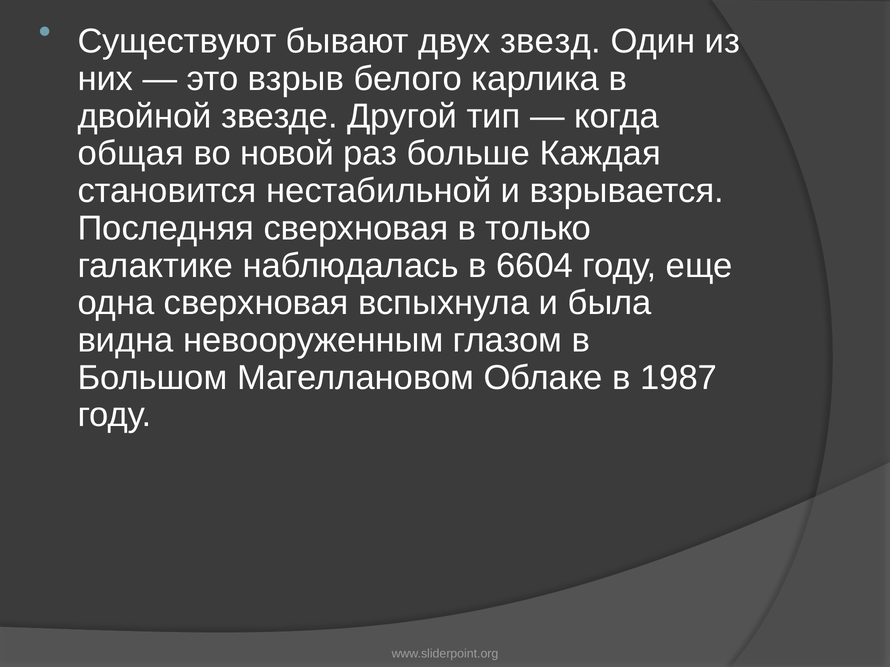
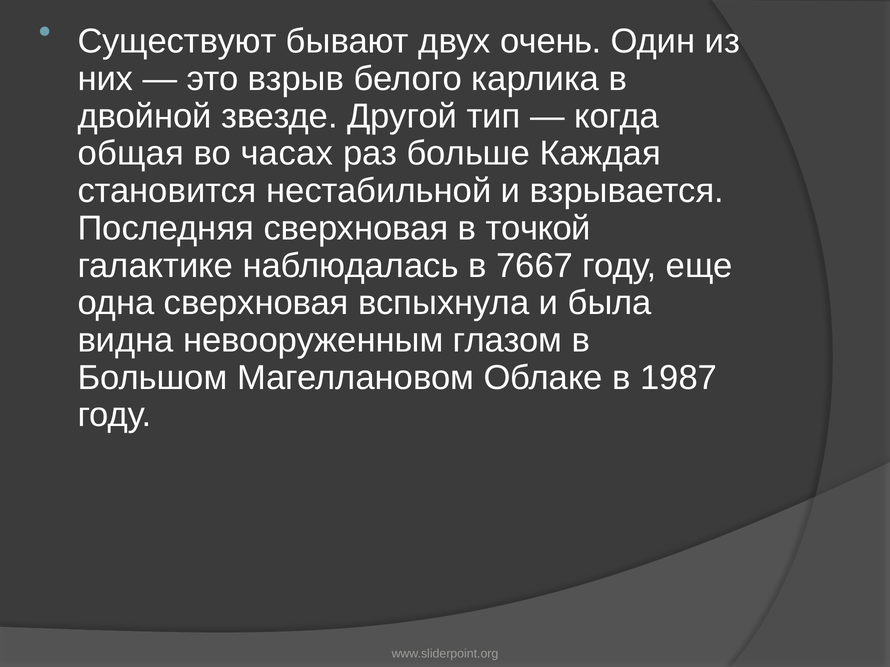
звезд: звезд -> очень (551, 41)
новой: новой -> часах (287, 154)
только: только -> точкой (538, 228)
6604: 6604 -> 7667 (535, 266)
